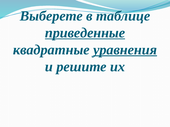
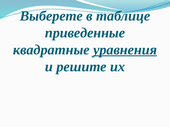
приведенные underline: present -> none (85, 33)
